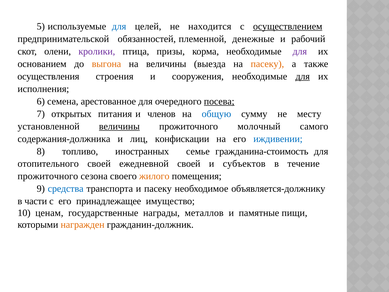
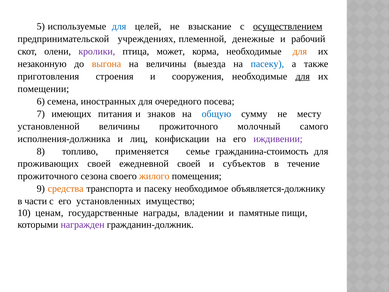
находится: находится -> взыскание (210, 26)
обязанностей: обязанностей -> учреждениях (147, 39)
призы: призы -> может (171, 51)
для colour: purple -> orange (300, 51)
основанием: основанием -> незаконную (42, 64)
пасеку colour: orange -> blue (267, 64)
осуществления: осуществления -> приготовления (48, 76)
исполнения: исполнения -> помещении (43, 89)
арестованное: арестованное -> иностранных (108, 101)
посева underline: present -> none (219, 101)
открытых: открытых -> имеющих (71, 114)
членов: членов -> знаков (161, 114)
величины underline: present -> none (119, 126)
содержания-должника: содержания-должника -> исполнения-должника (64, 139)
иждивении colour: blue -> purple (278, 139)
иностранных: иностранных -> применяется (142, 151)
отопительного: отопительного -> проживающих (48, 164)
средства colour: blue -> orange (66, 189)
принадлежащее: принадлежащее -> установленных (109, 201)
металлов: металлов -> владении (204, 213)
награжден colour: orange -> purple (83, 224)
